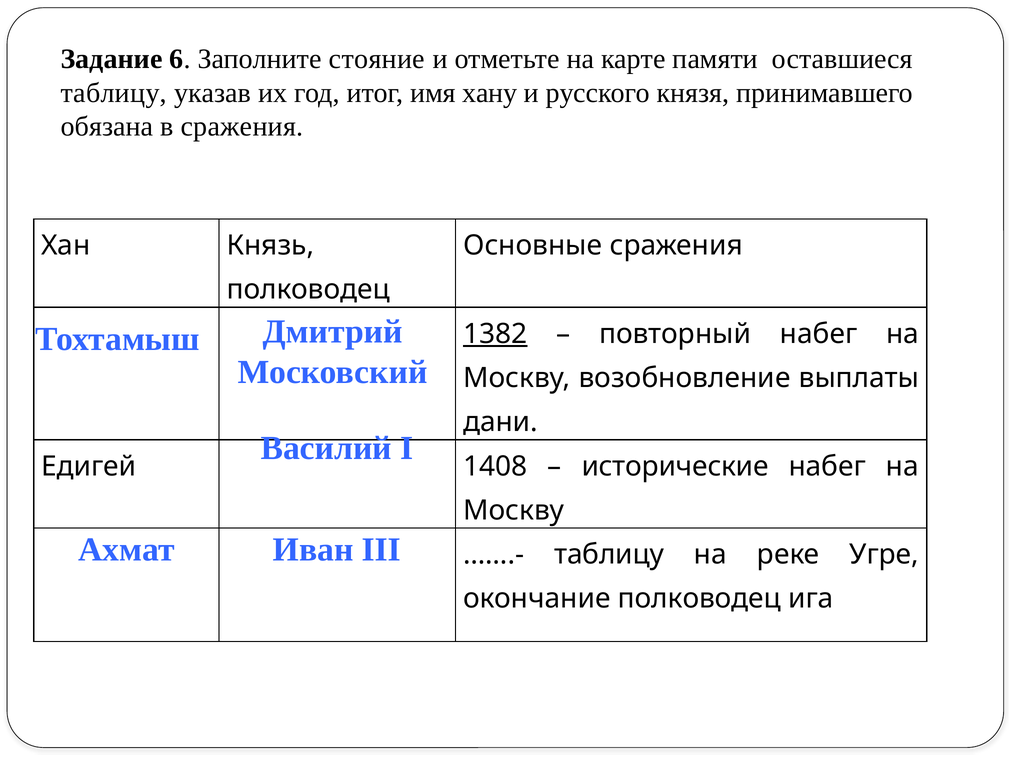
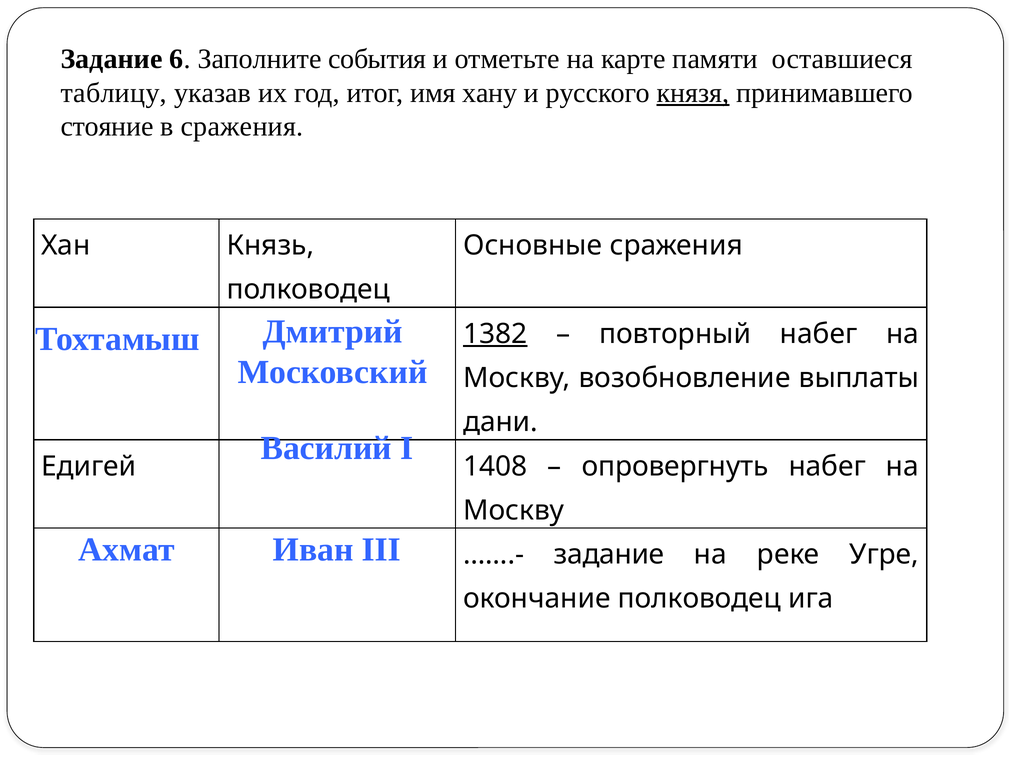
стояние: стояние -> события (377, 59)
князя underline: none -> present (693, 93)
обязана: обязана -> стояние (107, 127)
исторические: исторические -> опровергнуть (675, 466)
таблицу: таблицу -> задание (609, 555)
